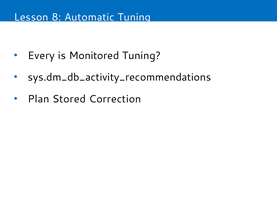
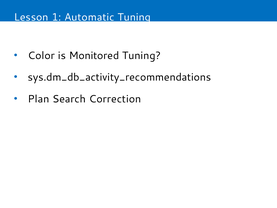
8: 8 -> 1 (56, 17)
Every: Every -> Color (41, 56)
Stored: Stored -> Search (69, 99)
